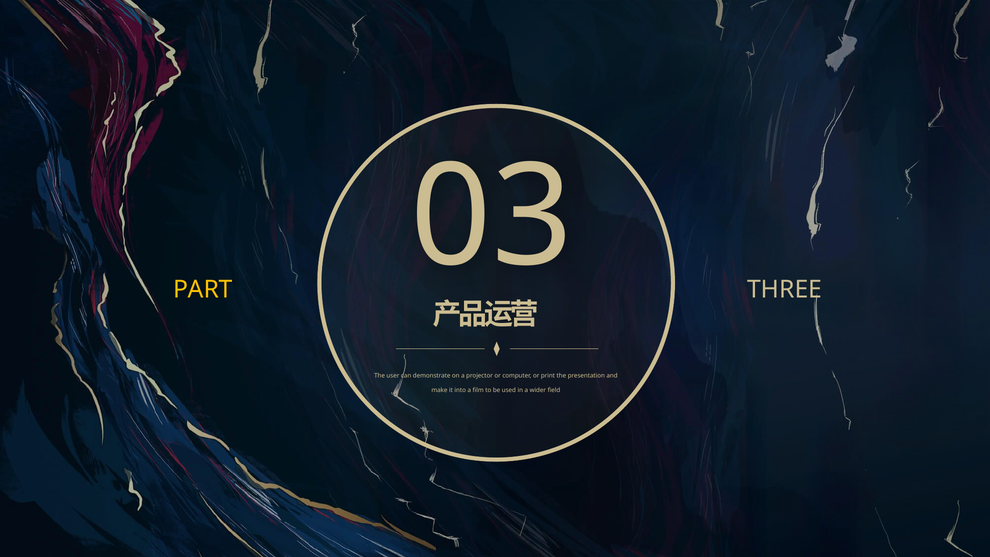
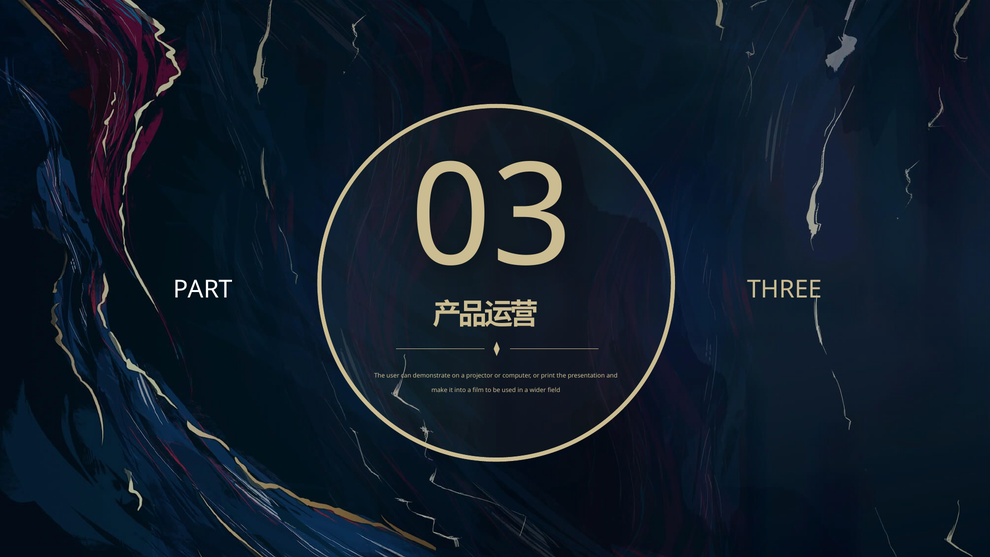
PART colour: yellow -> white (203, 289)
